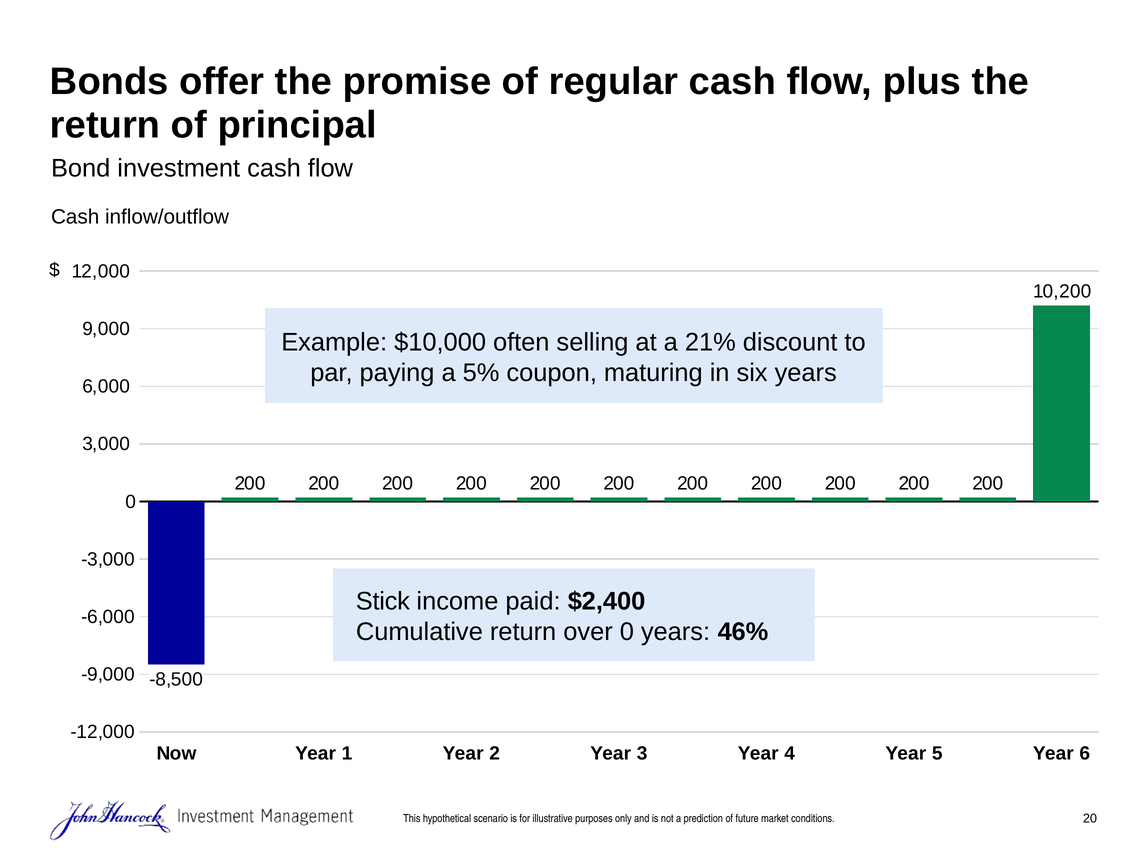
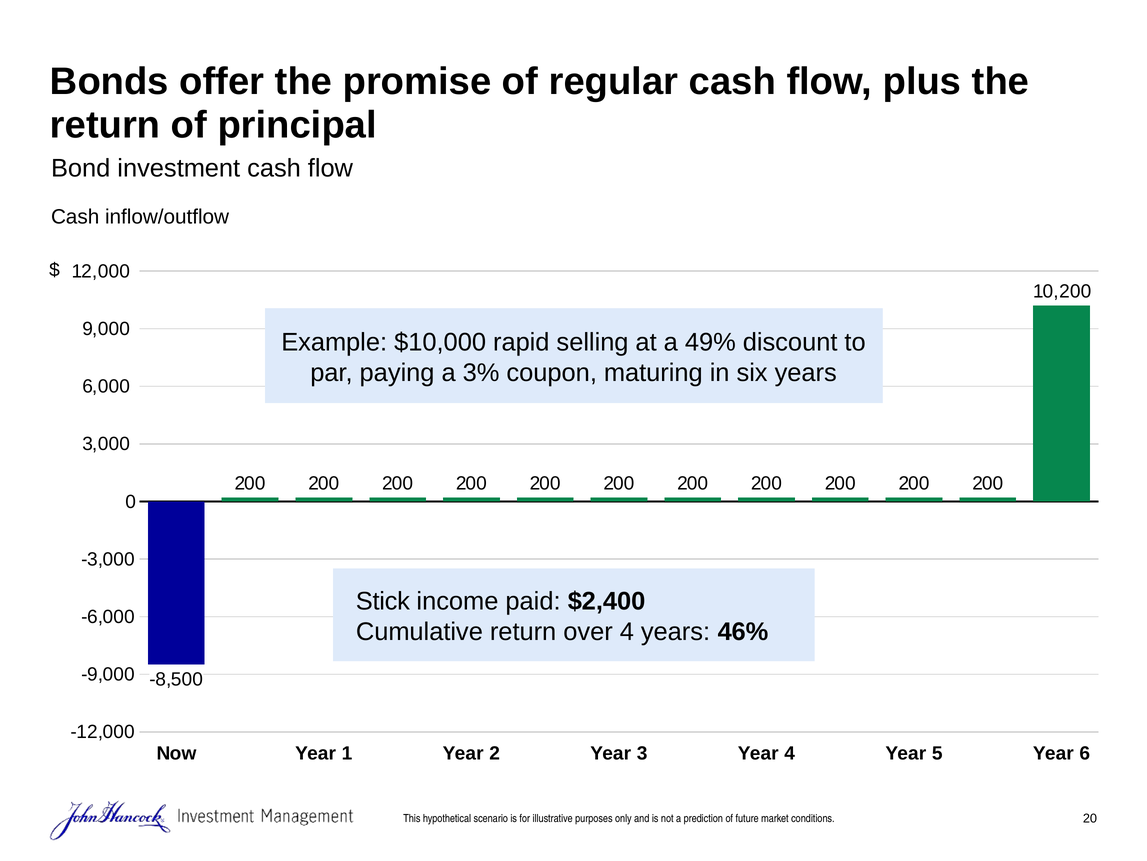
often: often -> rapid (521, 342)
21%: 21% -> 49% (710, 342)
5%: 5% -> 3% (481, 372)
over 0: 0 -> 4 (627, 631)
